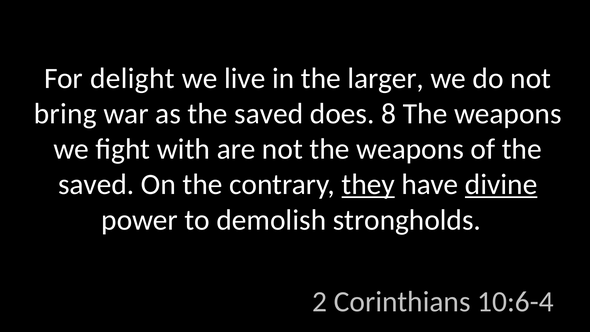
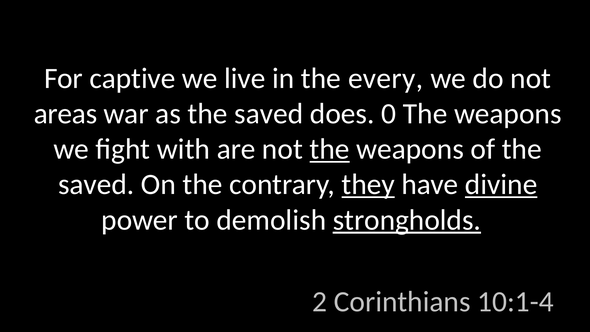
delight: delight -> captive (133, 78)
larger: larger -> every (386, 78)
bring: bring -> areas (65, 114)
8: 8 -> 0 (389, 114)
the underline: none -> present (330, 149)
strongholds underline: none -> present (407, 220)
10:6-4: 10:6-4 -> 10:1-4 (516, 302)
